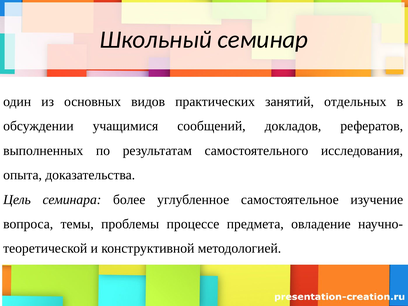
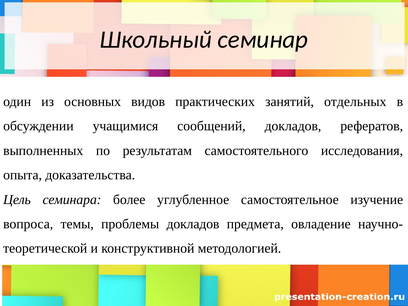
проблемы процессе: процессе -> докладов (193, 224)
